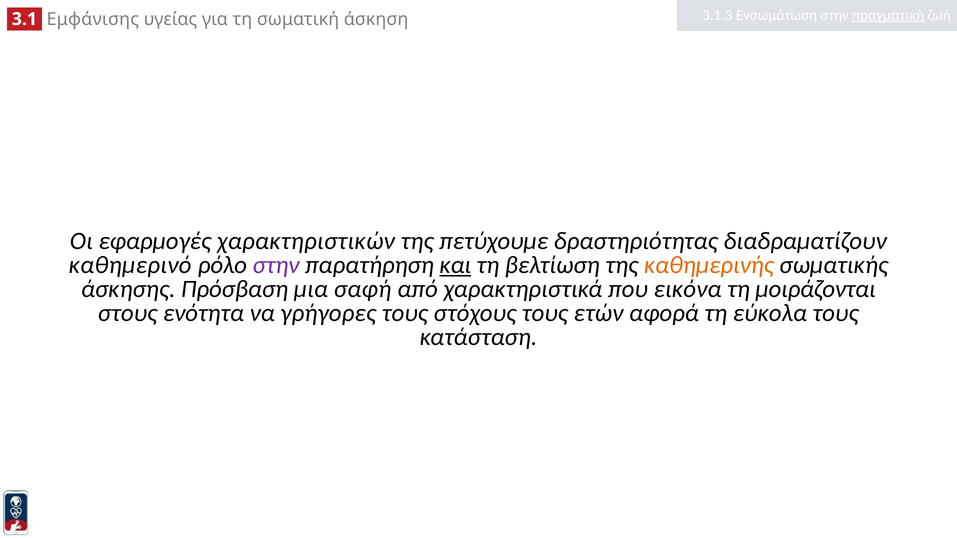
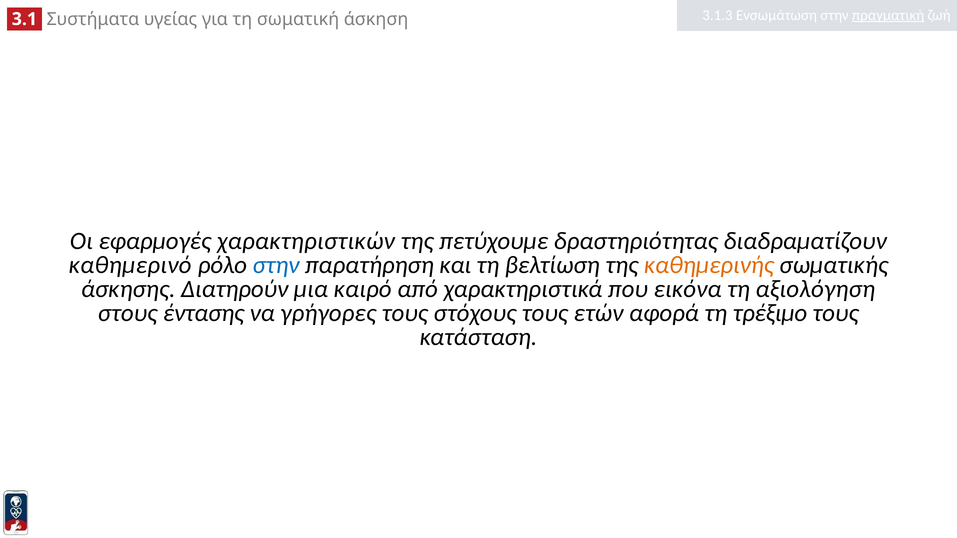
Εμφάνισης: Εμφάνισης -> Συστήματα (93, 19)
στην colour: purple -> blue (276, 265)
και underline: present -> none (455, 265)
Πρόσβαση: Πρόσβαση -> Διατηρούν (235, 289)
σαφή: σαφή -> καιρό (363, 289)
μοιράζονται: μοιράζονται -> αξιολόγηση (815, 289)
ενότητα: ενότητα -> έντασης (204, 313)
εύκολα: εύκολα -> τρέξιμο (770, 313)
